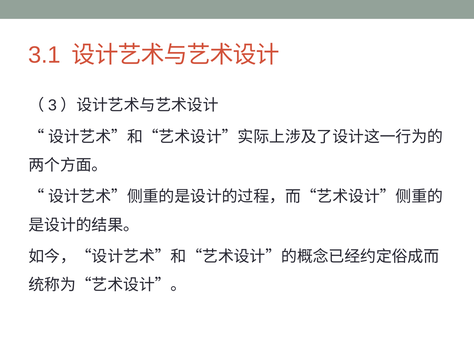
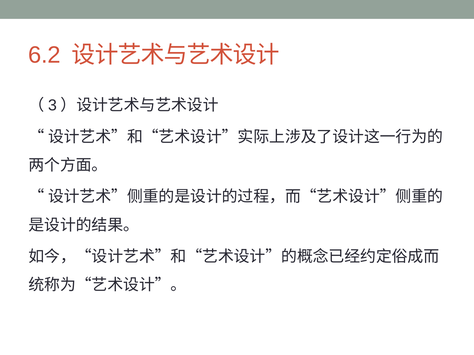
3.1: 3.1 -> 6.2 (44, 55)
